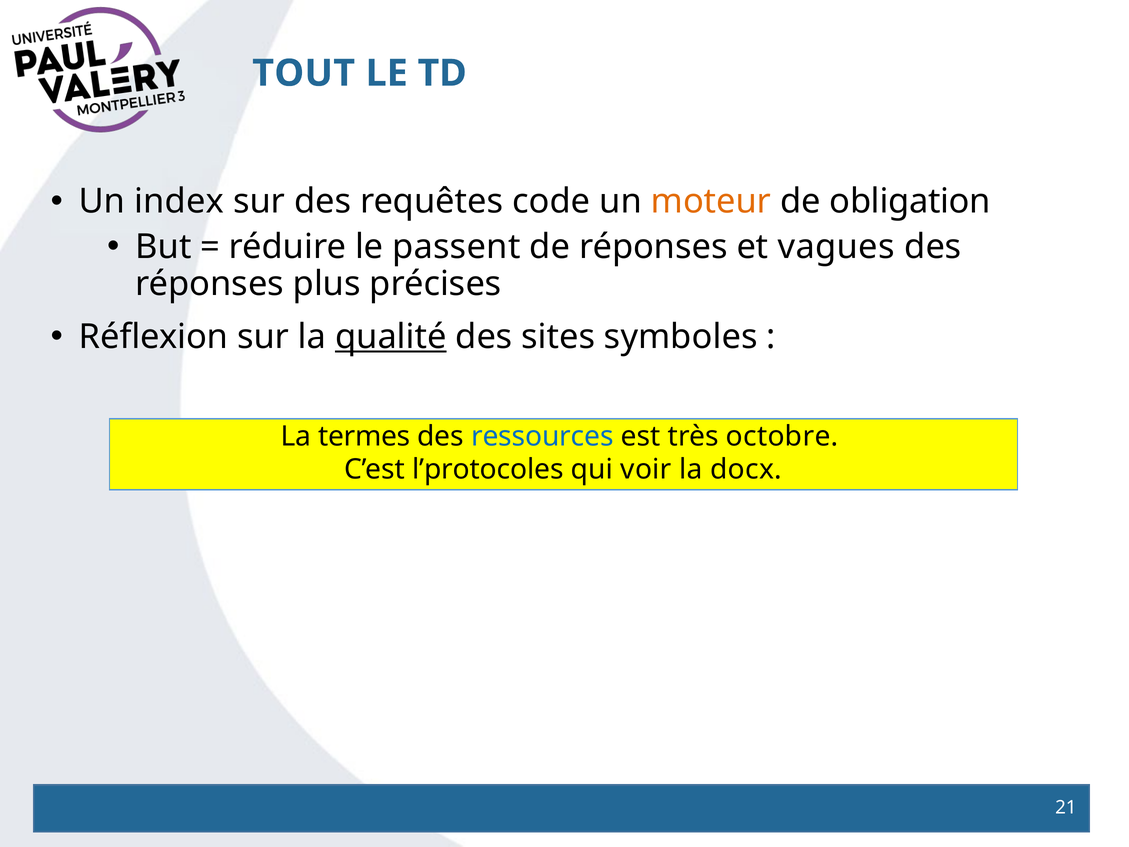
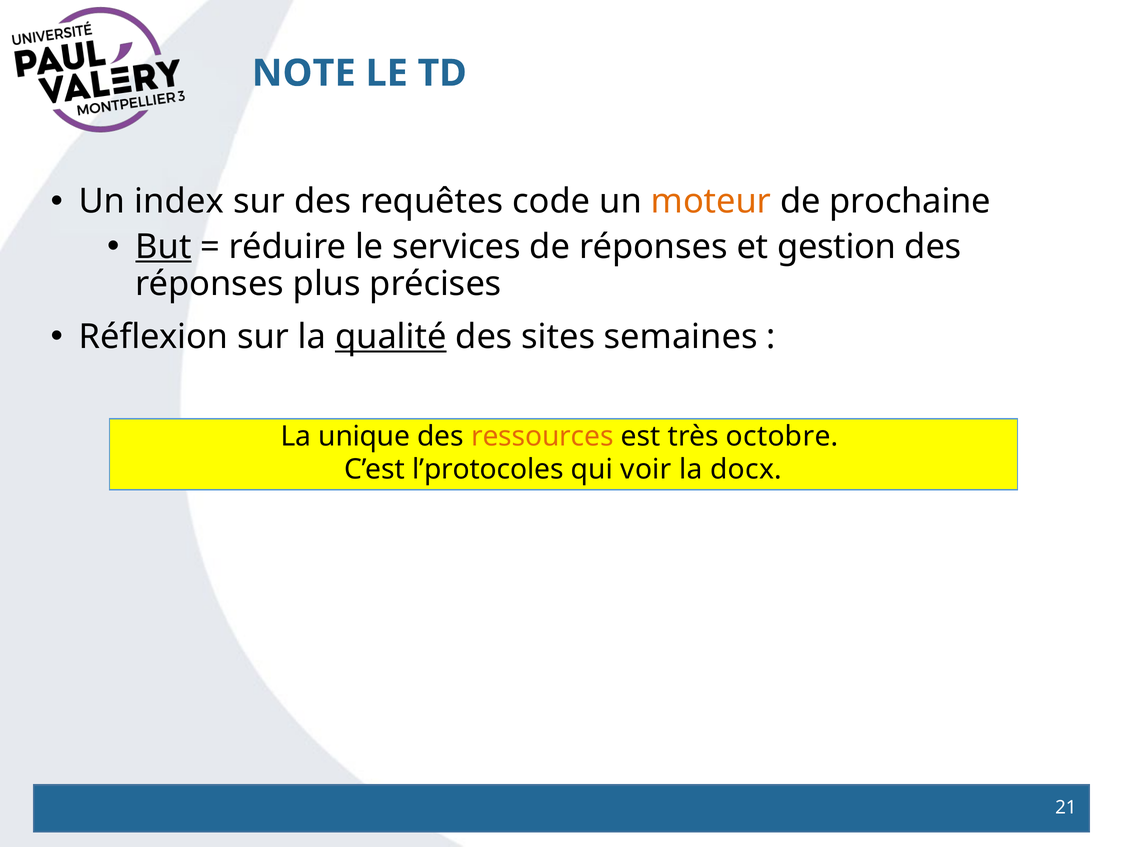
TOUT: TOUT -> NOTE (304, 73)
obligation: obligation -> prochaine (910, 201)
But underline: none -> present (163, 247)
passent: passent -> services (456, 247)
vagues: vagues -> gestion (837, 247)
symboles: symboles -> semaines (681, 337)
termes: termes -> unique (364, 437)
ressources colour: blue -> orange (542, 437)
